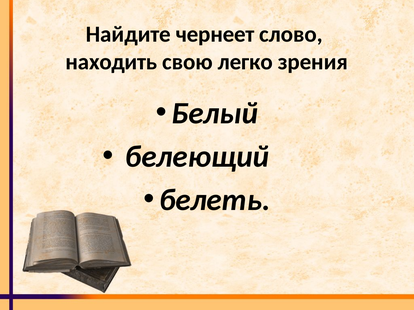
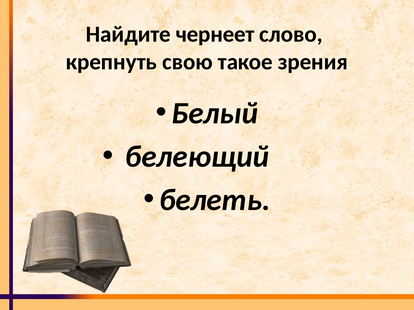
находить: находить -> крепнуть (111, 62)
легко: легко -> такое (245, 62)
